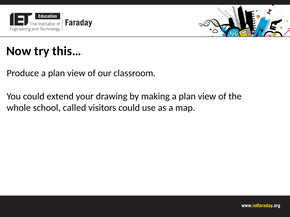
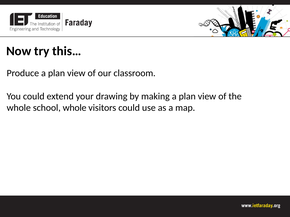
school called: called -> whole (75, 108)
